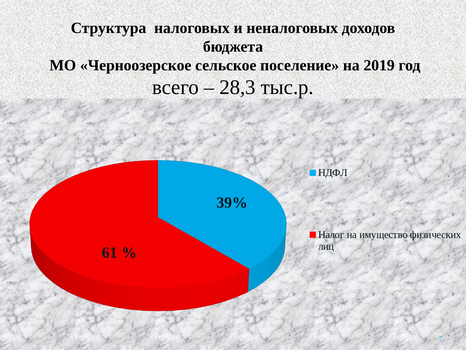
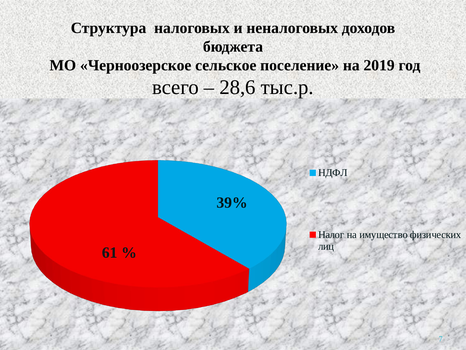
28,3: 28,3 -> 28,6 (238, 87)
